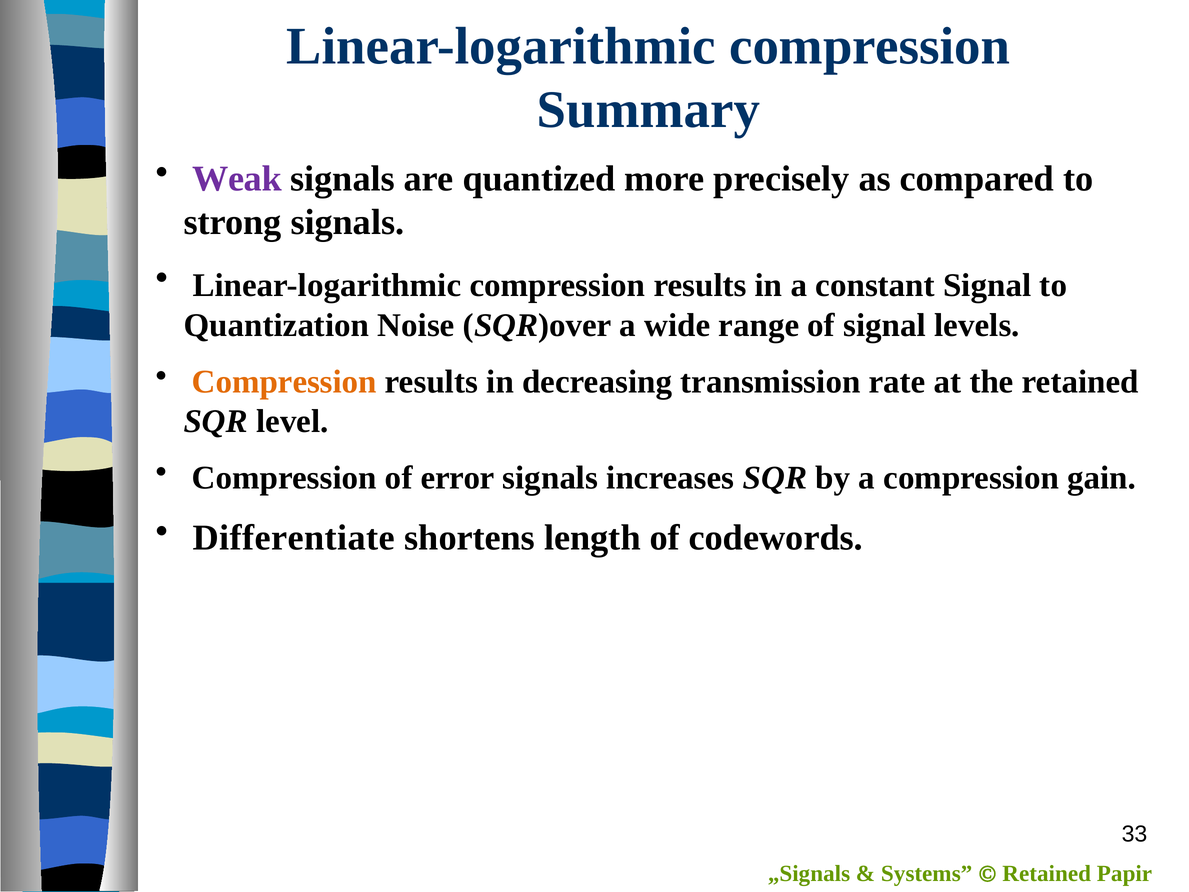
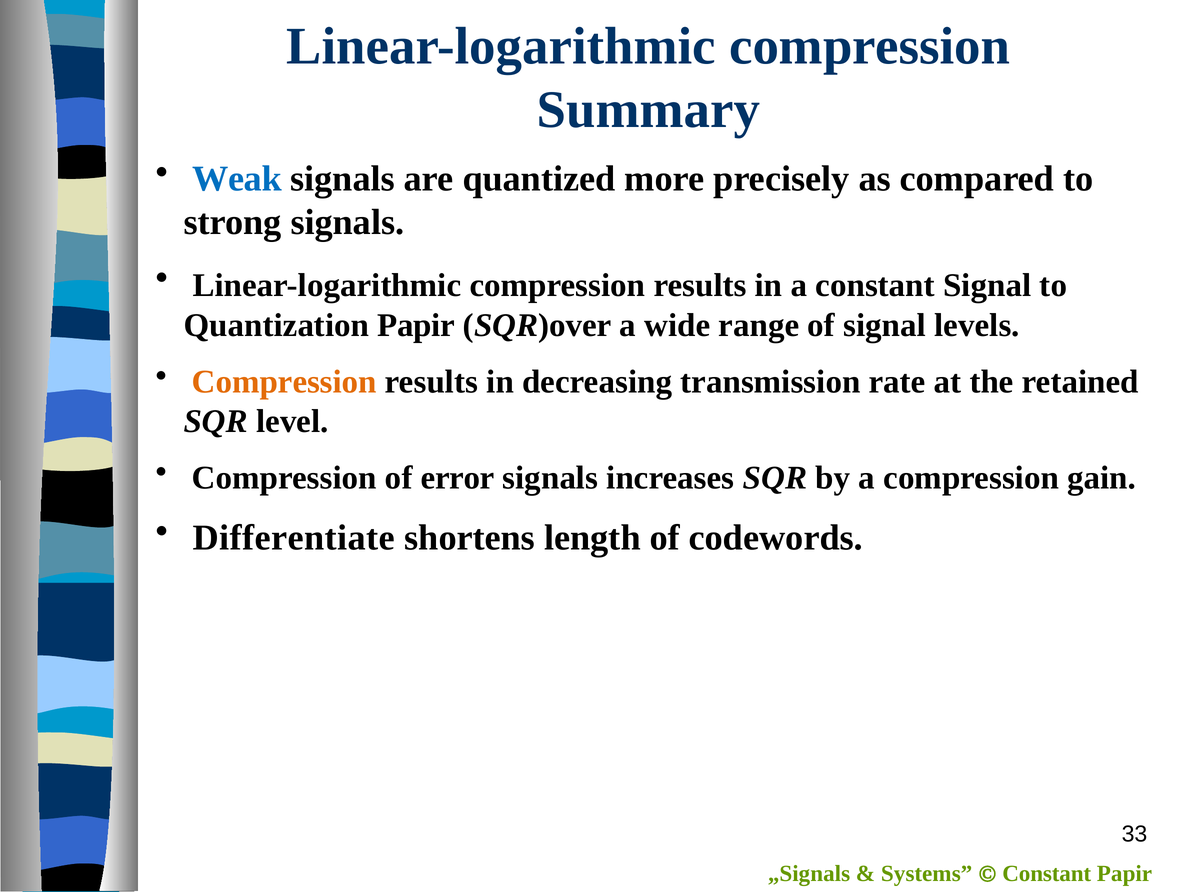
Weak colour: purple -> blue (237, 179)
Quantization Noise: Noise -> Papir (416, 325)
Retained: Retained -> Constant (1047, 873)
